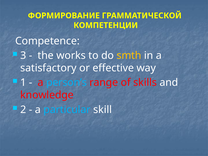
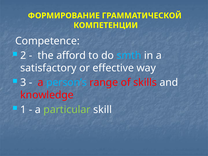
3: 3 -> 2 (23, 56)
works: works -> afford (71, 56)
smth colour: yellow -> light blue (129, 56)
1: 1 -> 3 (23, 83)
2: 2 -> 1 (23, 110)
particular colour: light blue -> light green (67, 110)
